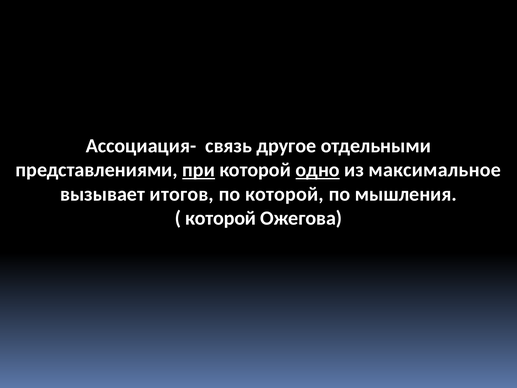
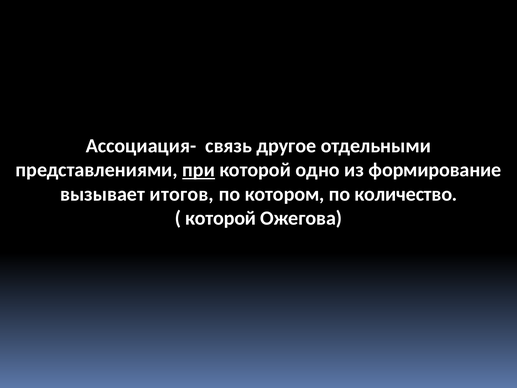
одно underline: present -> none (318, 170)
максимальное: максимальное -> формирование (435, 170)
по которой: которой -> котором (285, 194)
мышления: мышления -> количество (406, 194)
